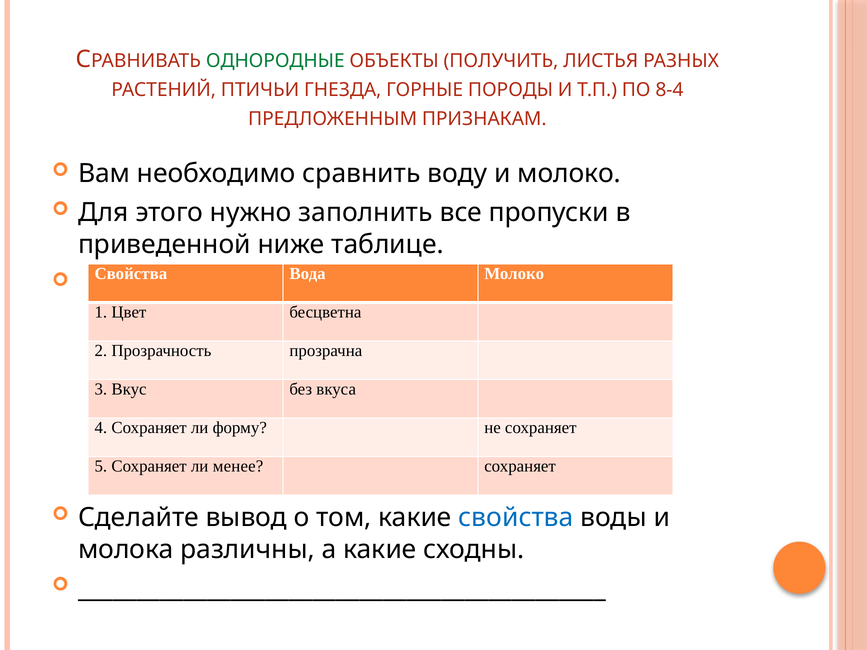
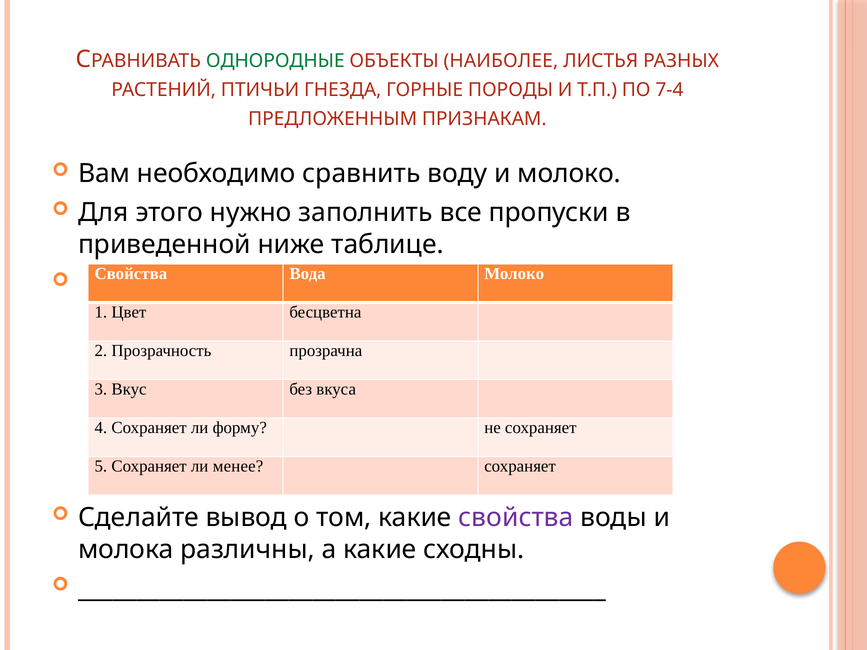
ПОЛУЧИТЬ: ПОЛУЧИТЬ -> НАИБОЛЕЕ (501, 61)
8-4: 8-4 -> 7-4 (669, 90)
свойства colour: blue -> purple (516, 518)
